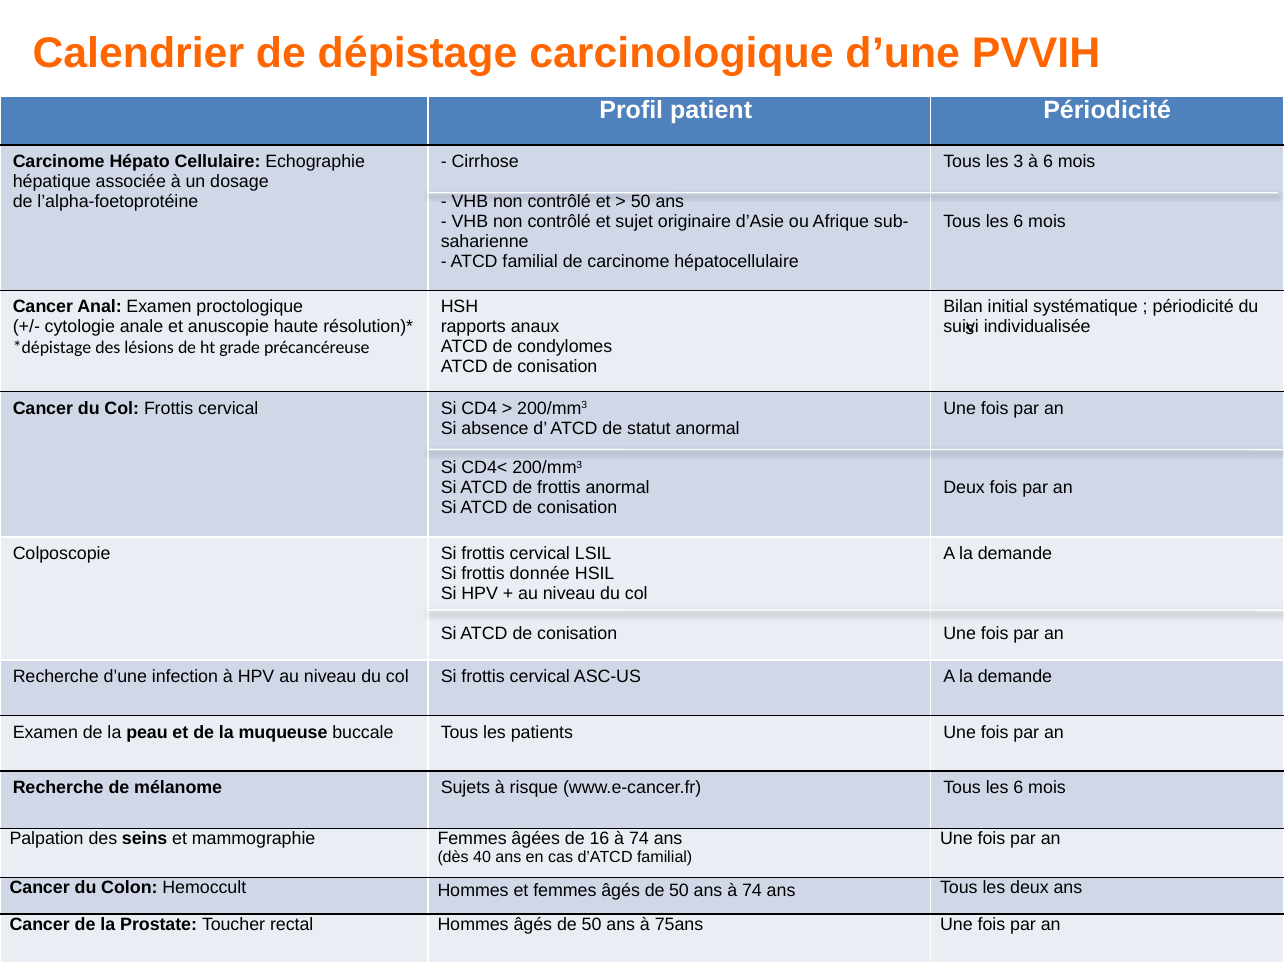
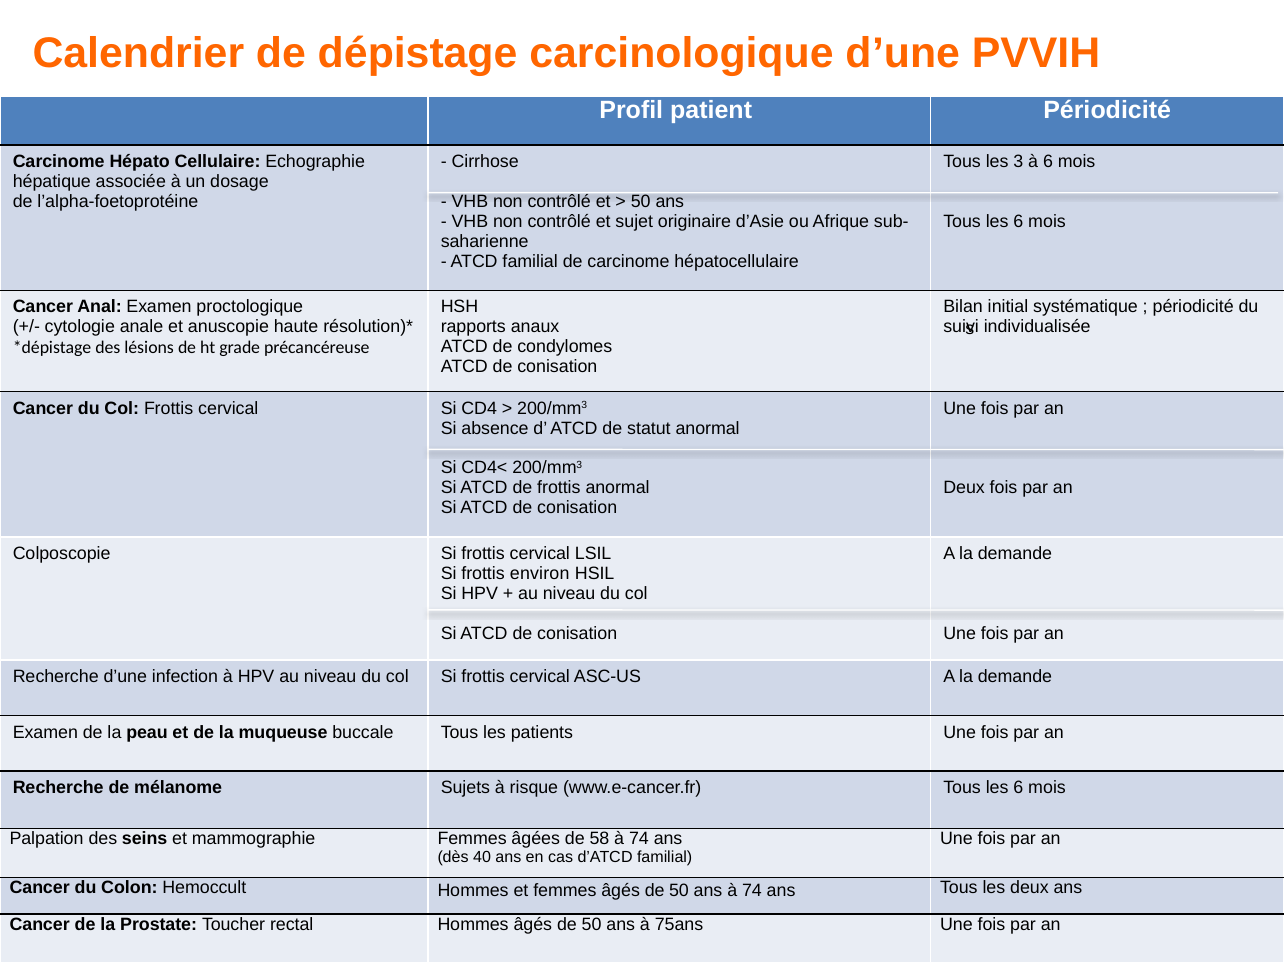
donnée: donnée -> environ (540, 573)
16: 16 -> 58 (599, 839)
